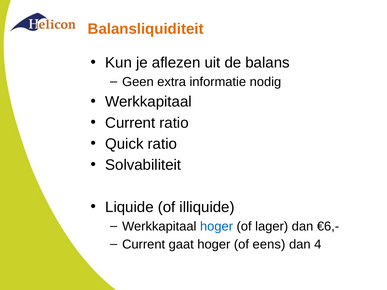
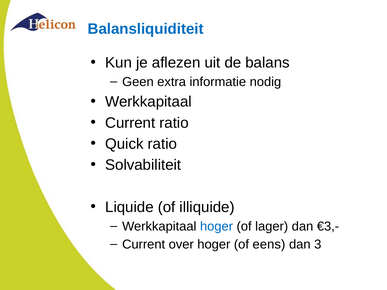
Balansliquiditeit colour: orange -> blue (146, 29)
€6,-: €6,- -> €3,- (328, 226)
gaat: gaat -> over (181, 245)
4: 4 -> 3 (318, 245)
